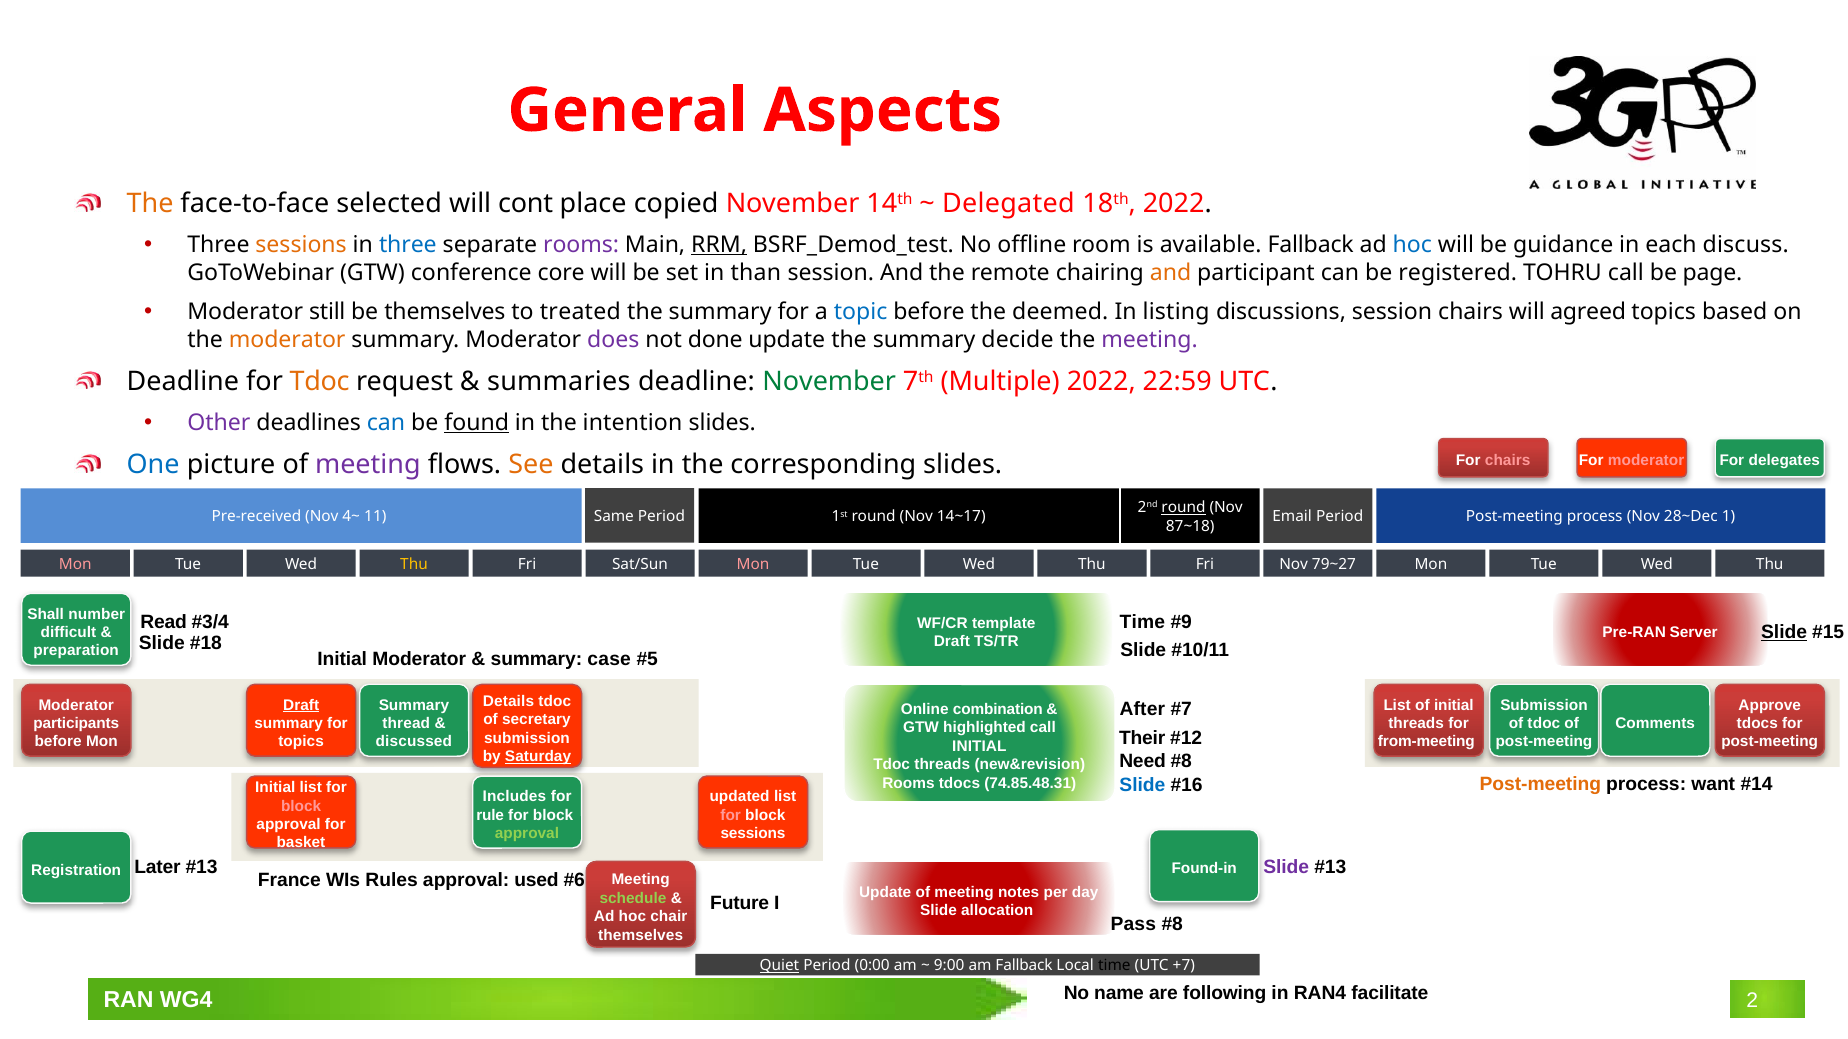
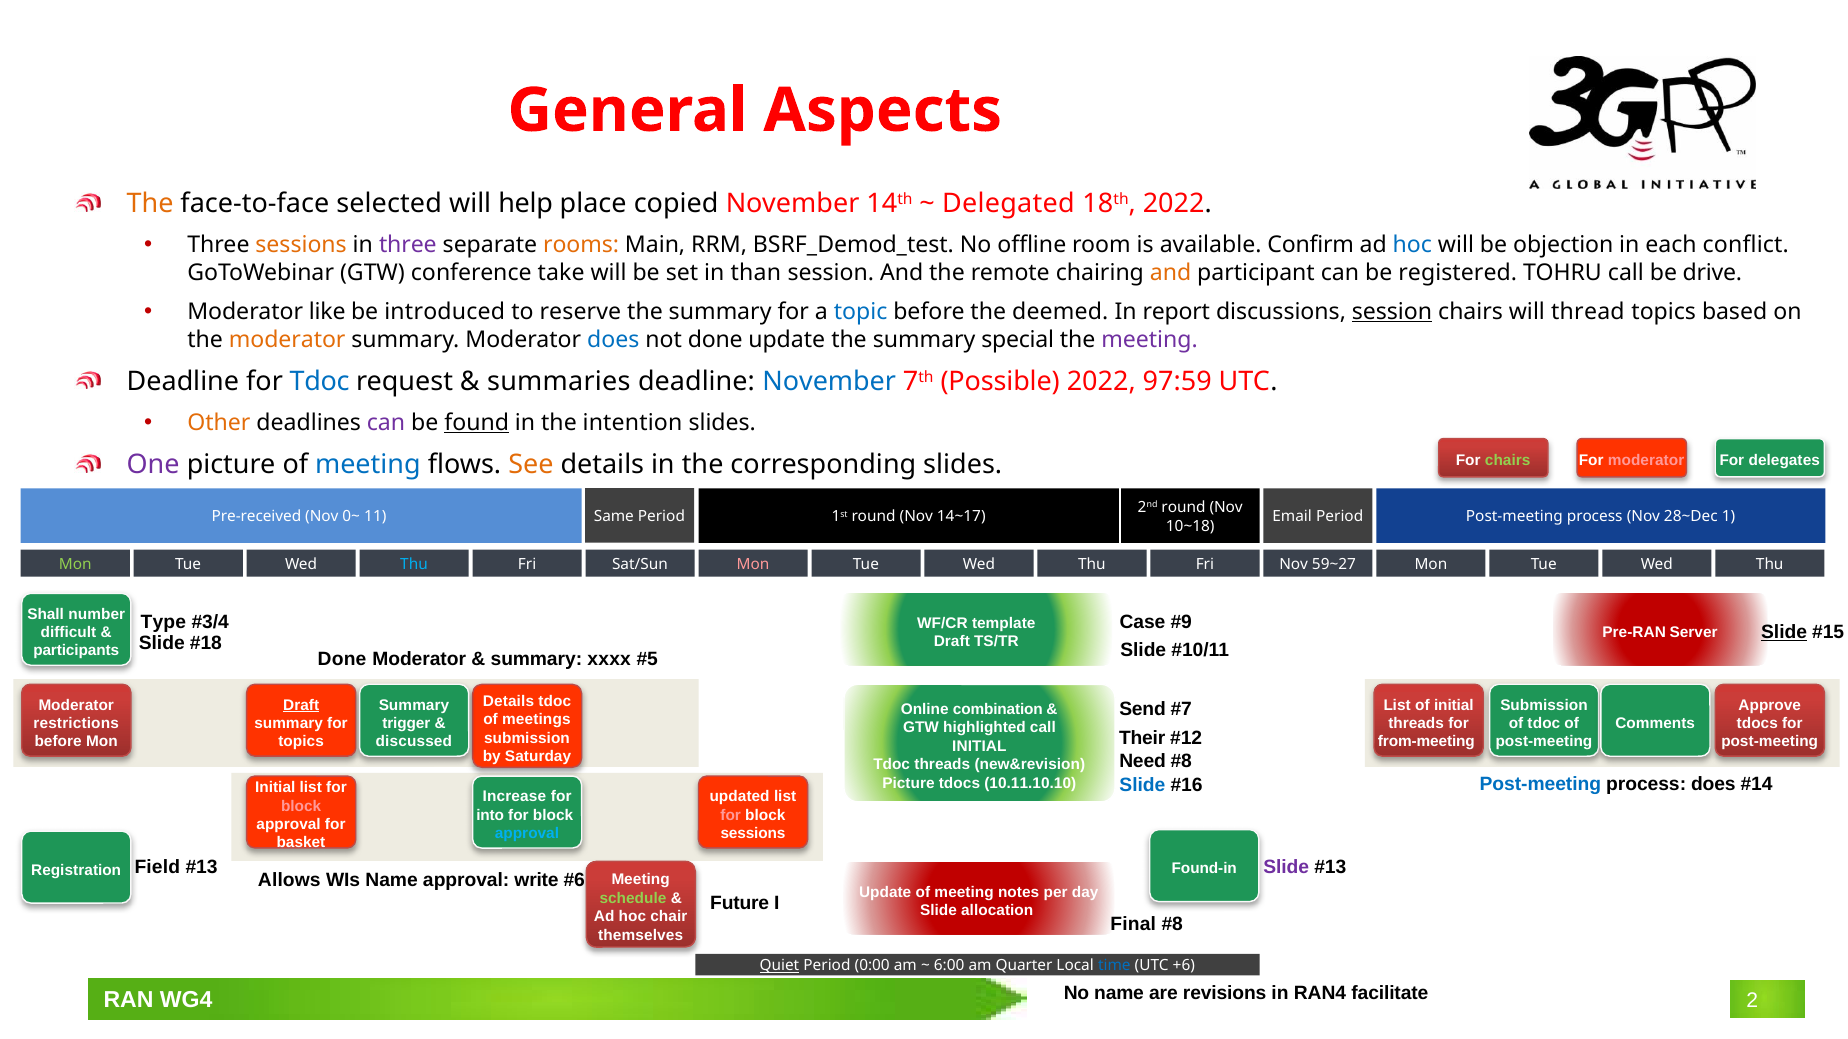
cont: cont -> help (526, 204)
three colour: blue -> purple (408, 245)
rooms colour: purple -> orange (581, 245)
RRM underline: present -> none (719, 245)
available Fallback: Fallback -> Confirm (1311, 245)
guidance: guidance -> objection (1563, 245)
discuss: discuss -> conflict (1746, 245)
core: core -> take (561, 273)
page: page -> drive (1712, 273)
still: still -> like (327, 312)
be themselves: themselves -> introduced (445, 312)
treated: treated -> reserve (580, 312)
listing: listing -> report (1176, 312)
session underline: none -> present (1392, 312)
agreed: agreed -> thread (1588, 312)
does colour: purple -> blue (613, 340)
decide: decide -> special (1018, 340)
Tdoc colour: orange -> blue (320, 382)
November colour: green -> blue (829, 382)
Multiple: Multiple -> Possible (1000, 382)
22:59: 22:59 -> 97:59 (1177, 382)
Other colour: purple -> orange (219, 423)
can colour: blue -> purple (386, 423)
chairs colour: pink -> light green (1508, 461)
One colour: blue -> purple (153, 465)
meeting colour: purple -> blue (368, 465)
round underline: present -> none (1184, 508)
4~: 4~ -> 0~ (351, 517)
87~18: 87~18 -> 10~18 (1190, 526)
Mon colour: pink -> light green (75, 564)
Thu colour: yellow -> light blue (414, 564)
79~27: 79~27 -> 59~27 (1334, 564)
Read: Read -> Type (163, 622)
Time: Time -> Case (1142, 622)
preparation: preparation -> participants (76, 651)
Initial: Initial -> Done (342, 659)
case: case -> xxxx (609, 659)
After: After -> Send (1143, 710)
secretary: secretary -> meetings (536, 720)
participants: participants -> restrictions (76, 724)
thread: thread -> trigger (406, 724)
Saturday underline: present -> none (538, 757)
Post-meeting colour: orange -> blue (1540, 785)
process want: want -> does (1713, 785)
Rooms: Rooms -> Picture (908, 784)
74.85.48.31: 74.85.48.31 -> 10.11.10.10 (1030, 784)
Includes: Includes -> Increase (514, 797)
rule: rule -> into (490, 816)
approval colour: light green -> light blue (527, 834)
Later: Later -> Field (157, 868)
France: France -> Allows (289, 881)
WIs Rules: Rules -> Name (392, 881)
used: used -> write (537, 881)
Pass: Pass -> Final (1133, 924)
9:00: 9:00 -> 6:00 (949, 966)
am Fallback: Fallback -> Quarter (1024, 966)
time colour: black -> blue (1114, 966)
+7: +7 -> +6 (1184, 966)
following: following -> revisions (1225, 994)
